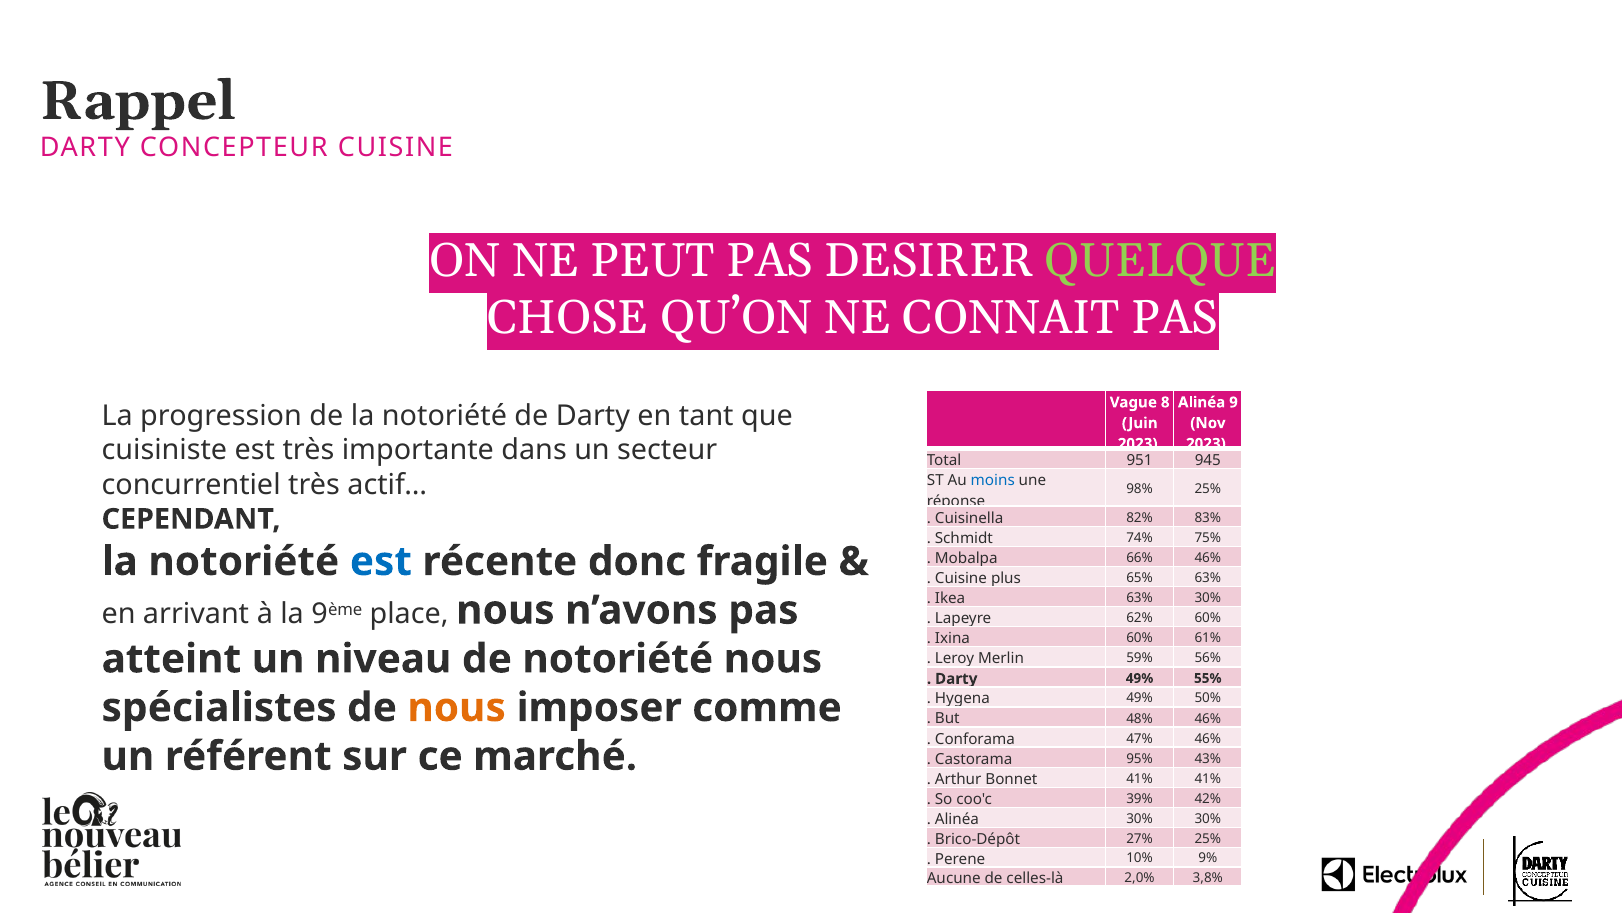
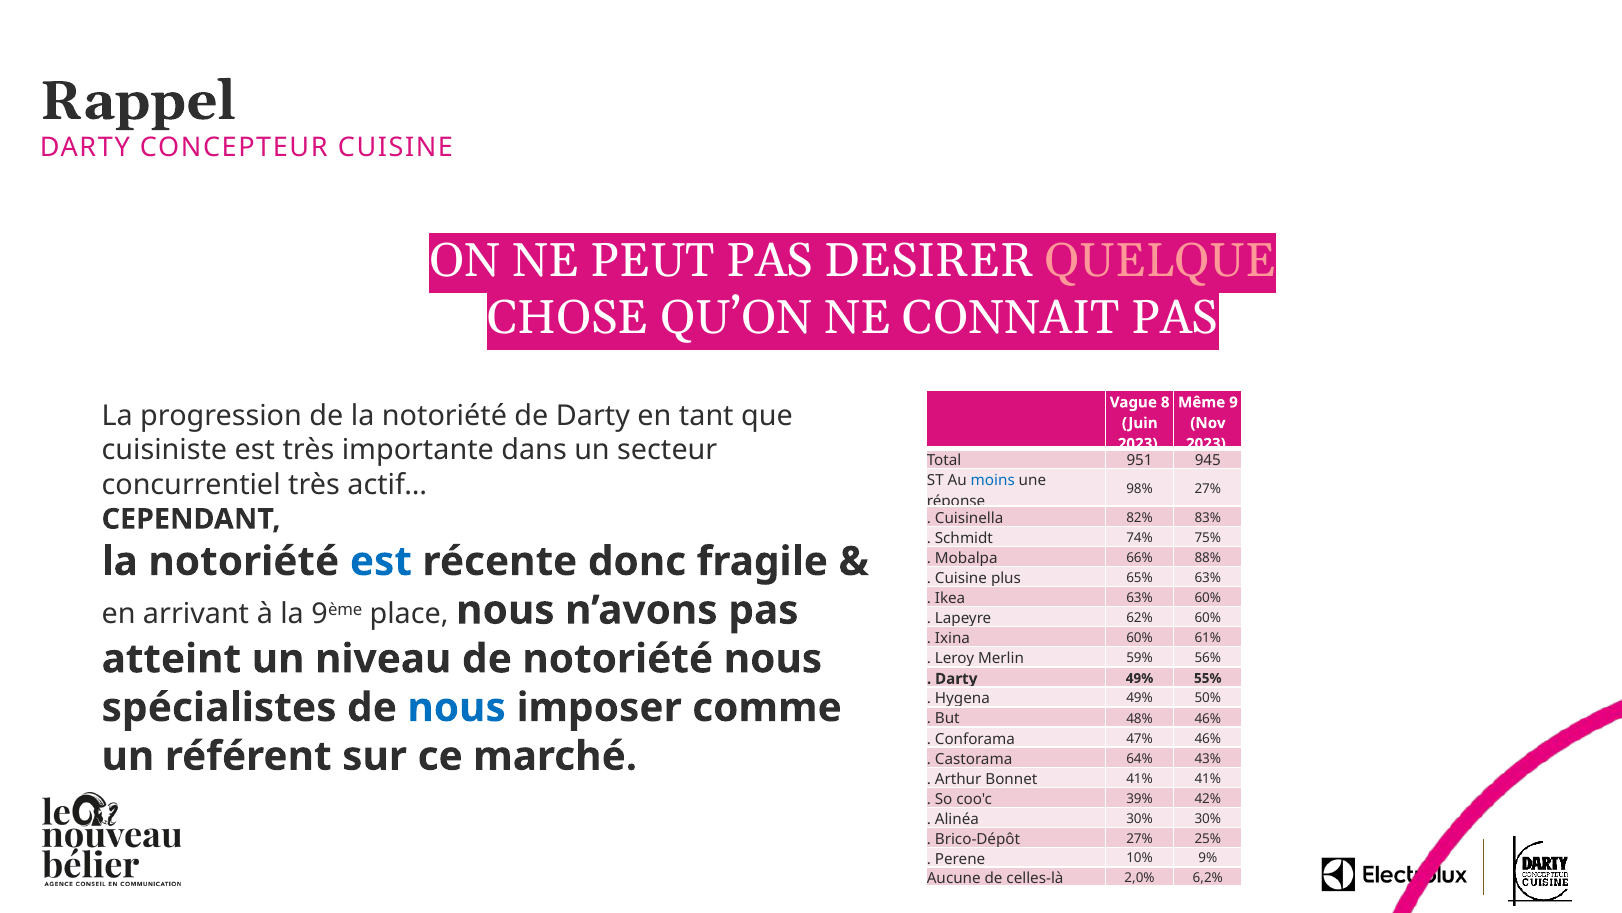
QUELQUE colour: light green -> pink (1161, 261)
Alinéa: Alinéa -> Même (1202, 402)
98% 25%: 25% -> 27% (1208, 488)
66% 46%: 46% -> 88% (1208, 558)
63% 30%: 30% -> 60% (1208, 598)
nous colour: orange -> blue (457, 707)
95%: 95% -> 64% (1140, 758)
3,8%: 3,8% -> 6,2% (1208, 877)
